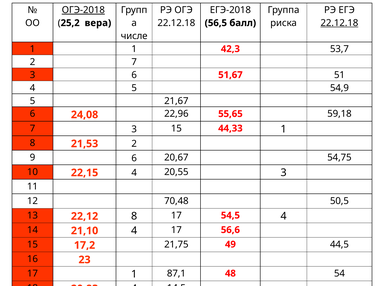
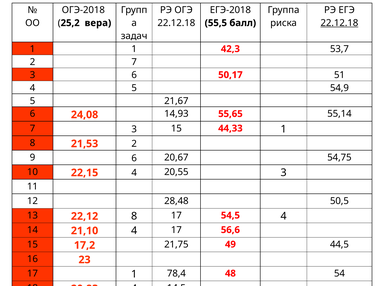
ОГЭ-2018 underline: present -> none (83, 10)
56,5: 56,5 -> 55,5 (216, 23)
числе: числе -> задач (134, 36)
51,67: 51,67 -> 50,17 (230, 75)
22,96: 22,96 -> 14,93 (176, 114)
59,18: 59,18 -> 55,14 (339, 114)
70,48: 70,48 -> 28,48 (176, 201)
87,1: 87,1 -> 78,4 (176, 273)
